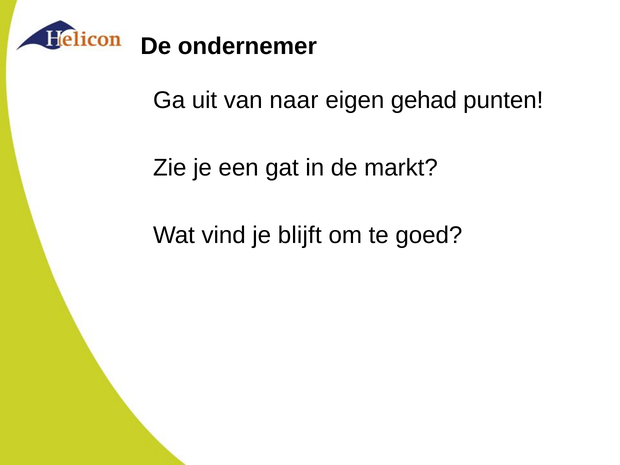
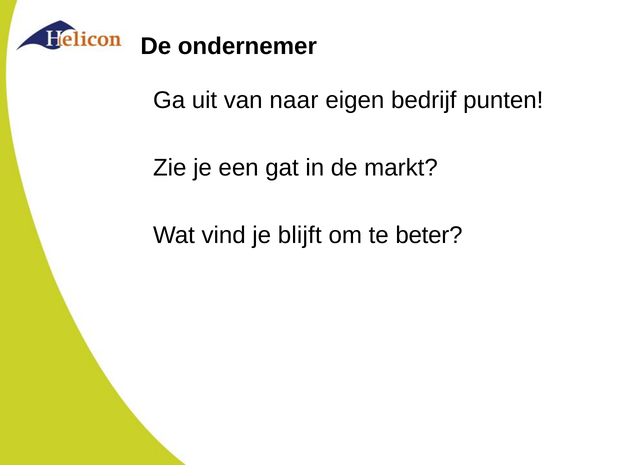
gehad: gehad -> bedrijf (424, 100)
goed: goed -> beter (429, 236)
